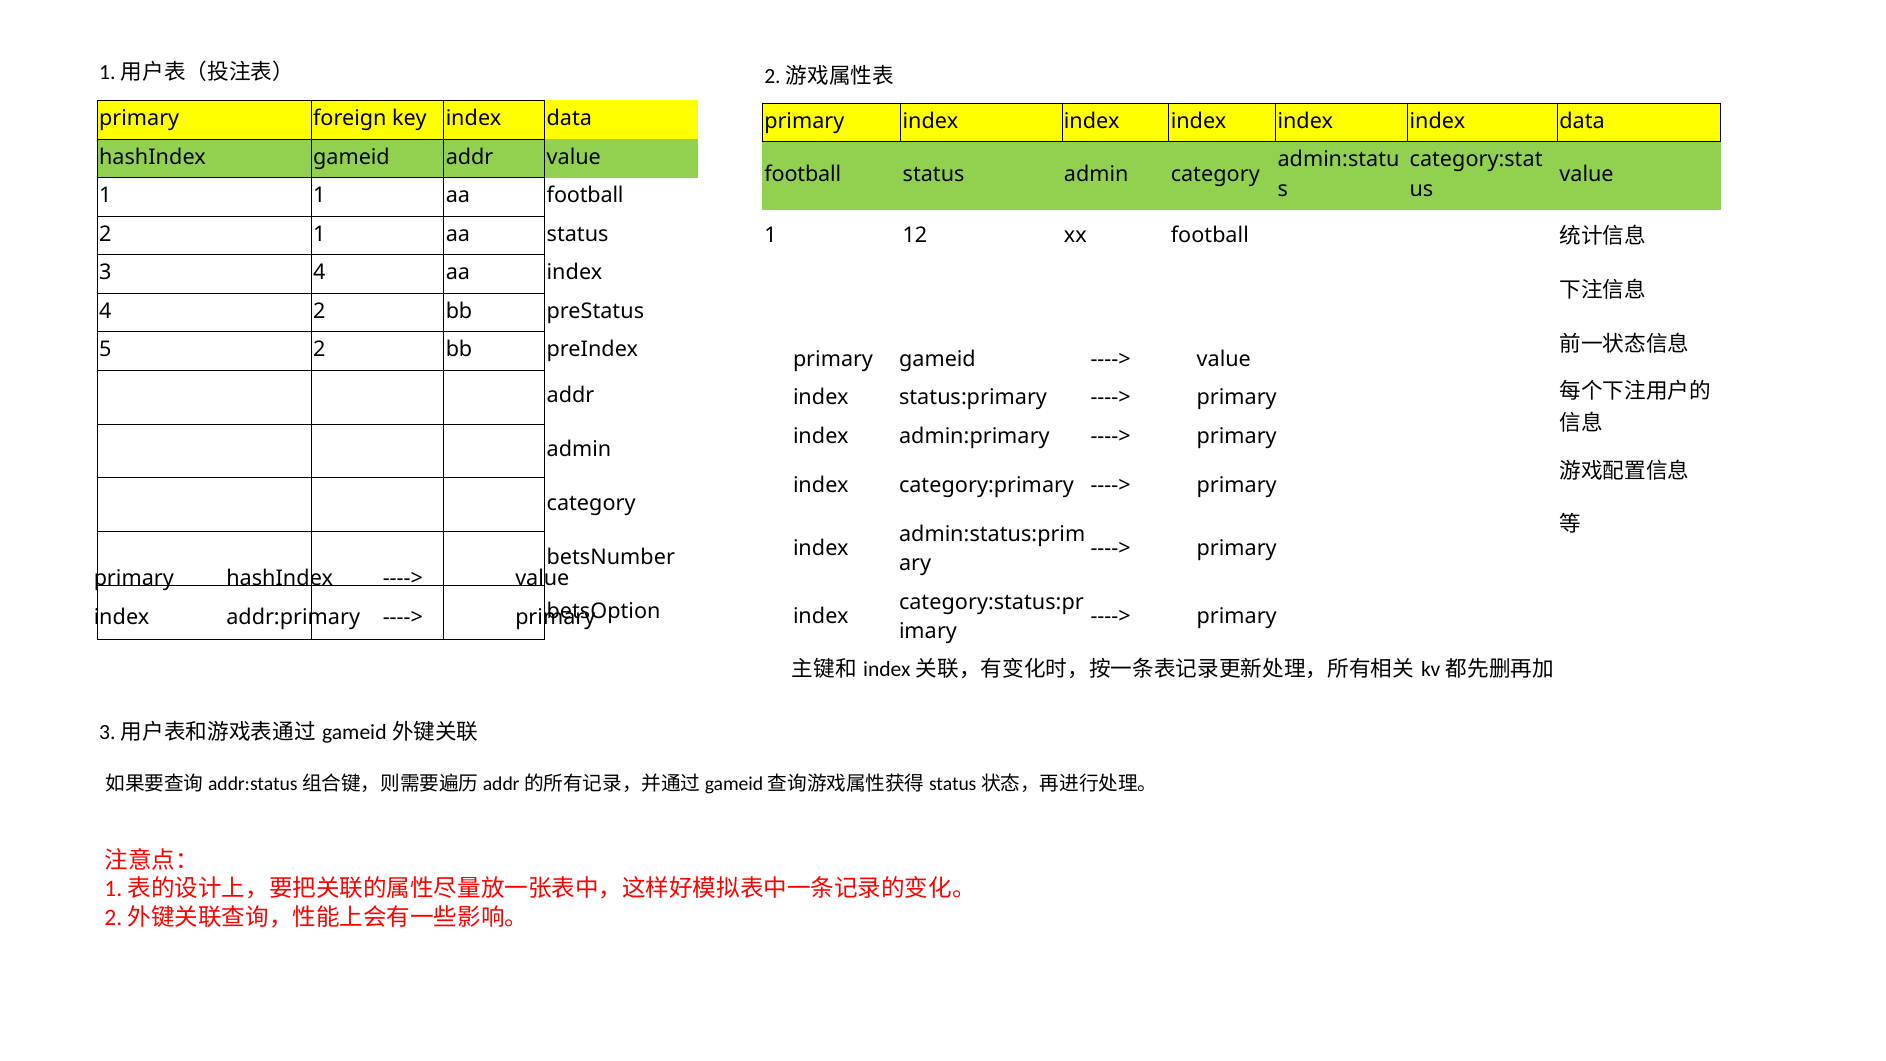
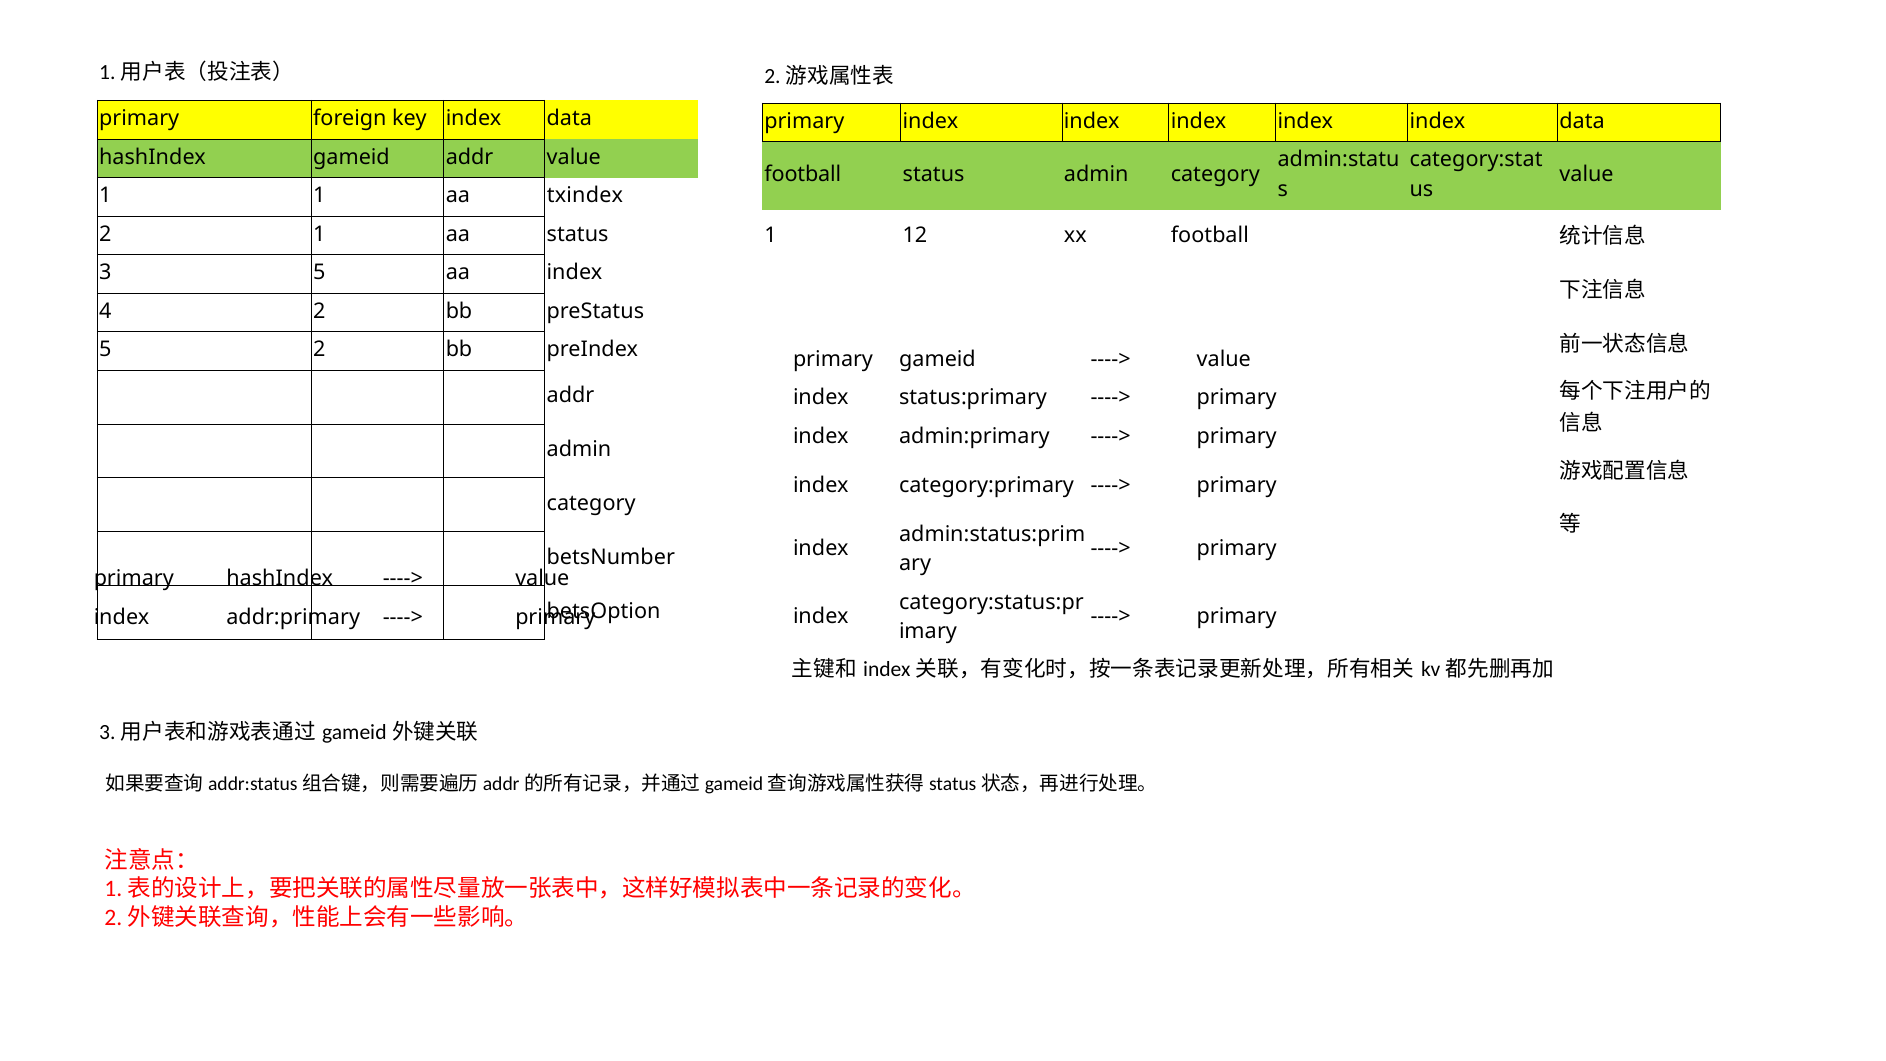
aa football: football -> txindex (585, 195)
3 4: 4 -> 5 (319, 272)
